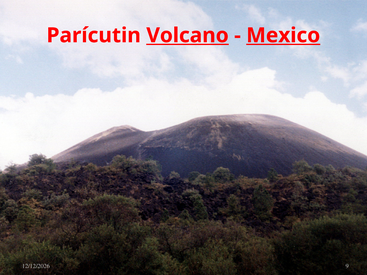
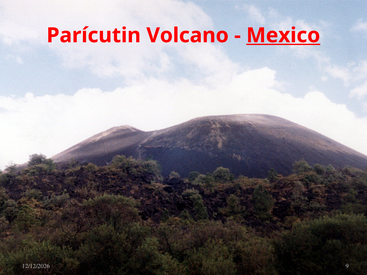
Volcano underline: present -> none (188, 35)
